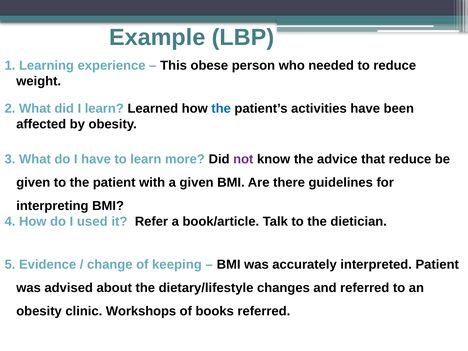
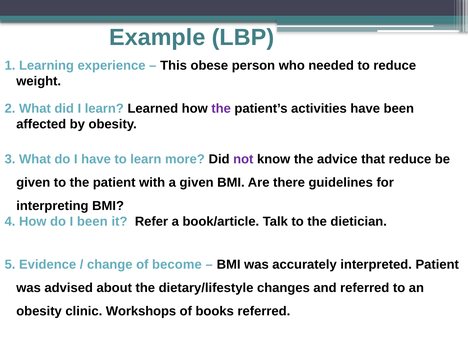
the colour: blue -> purple (221, 109)
I used: used -> been (92, 222)
keeping: keeping -> become (177, 264)
